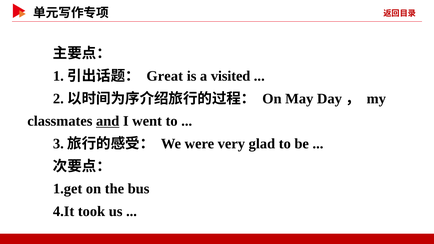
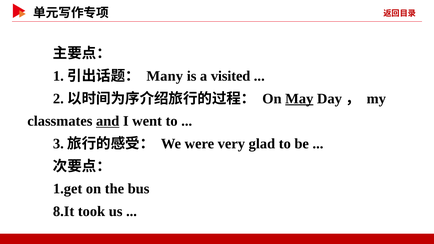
Great: Great -> Many (165, 76)
May underline: none -> present (299, 99)
4.It: 4.It -> 8.It (64, 211)
